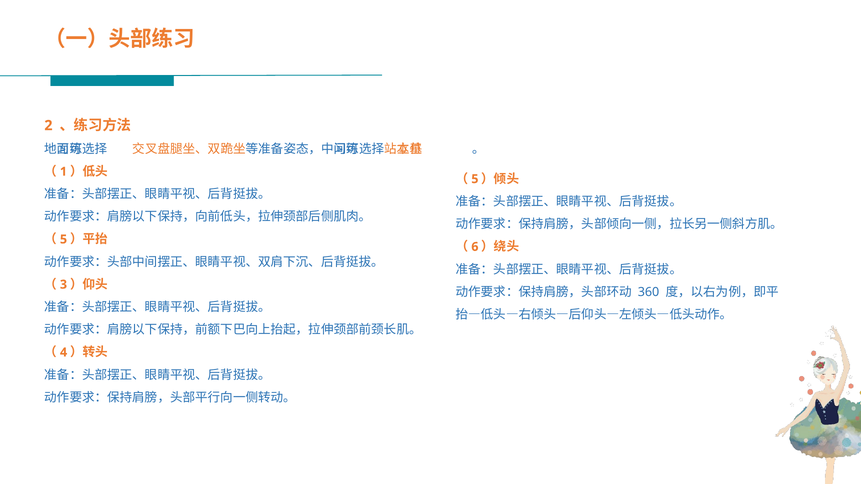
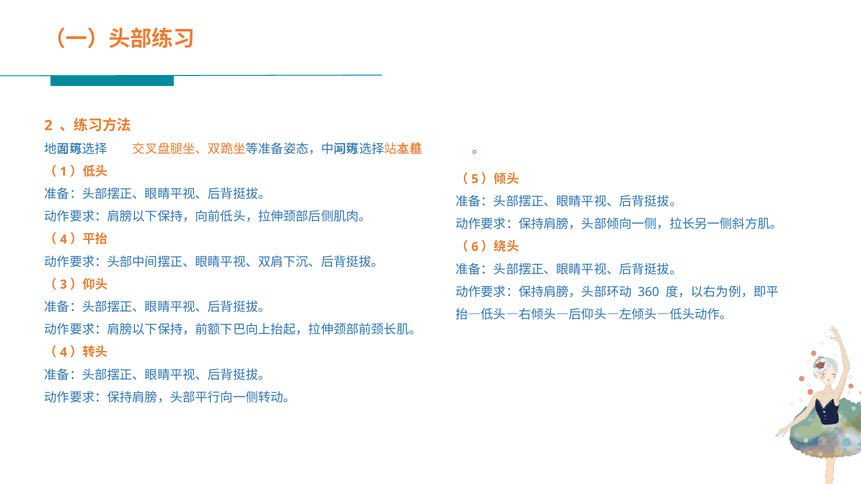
5: 5 -> 4 (64, 240)
